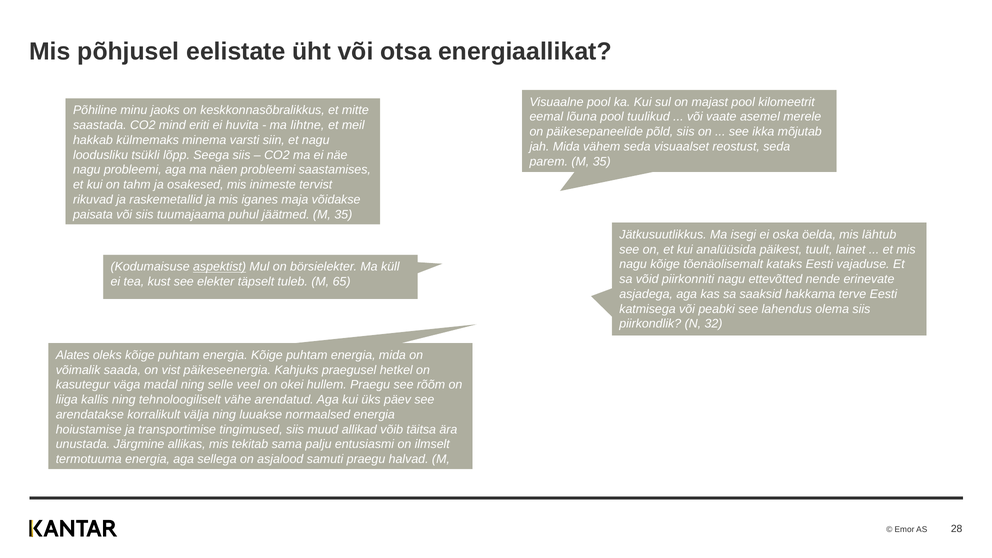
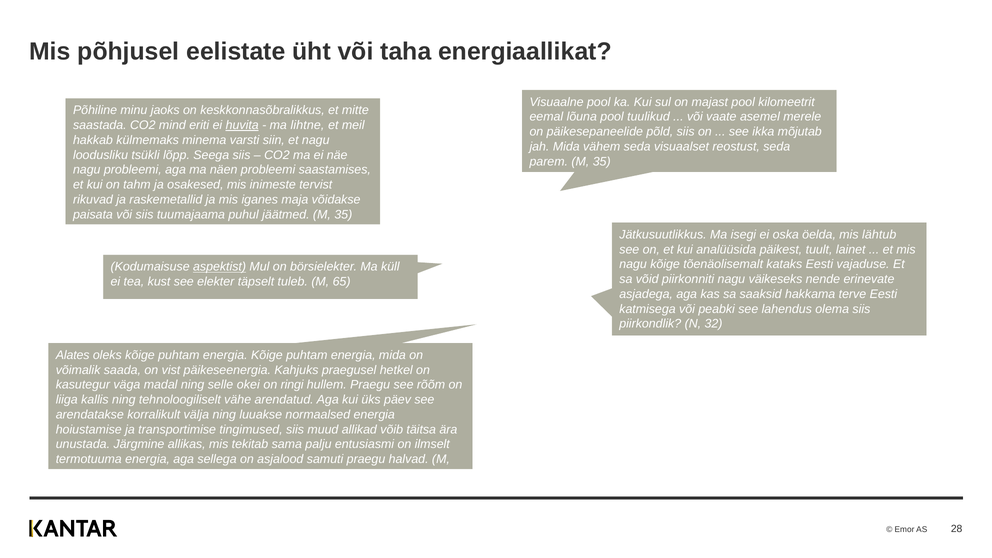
otsa: otsa -> taha (406, 52)
huvita underline: none -> present (242, 125)
ettevõtted: ettevõtted -> väikeseks (776, 279)
veel: veel -> okei (248, 385)
okei: okei -> ringi (292, 385)
